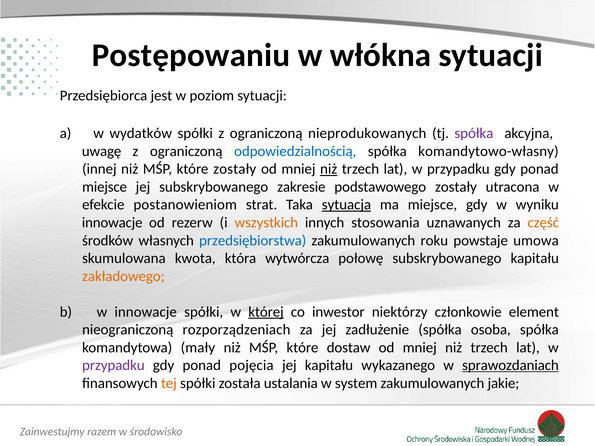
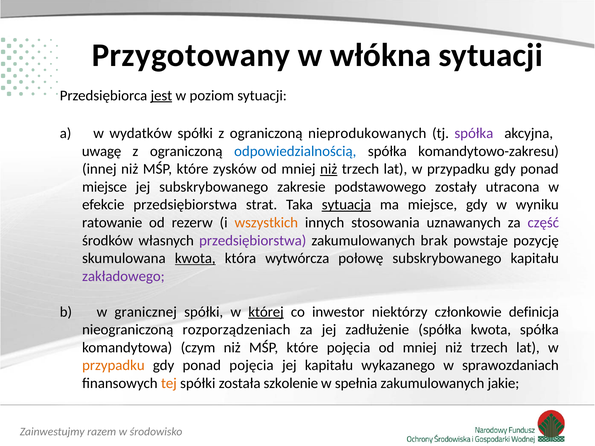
Postępowaniu: Postępowaniu -> Przygotowany (191, 55)
jest underline: none -> present (161, 95)
komandytowo-własny: komandytowo-własny -> komandytowo-zakresu (489, 151)
które zostały: zostały -> zysków (235, 169)
efekcie postanowieniom: postanowieniom -> przedsiębiorstwa (185, 205)
innowacje: innowacje -> ratowanie (112, 223)
część colour: orange -> purple (543, 223)
przedsiębiorstwa colour: blue -> purple (253, 241)
roku: roku -> brak (434, 241)
umowa: umowa -> pozycję (536, 241)
kwota underline: none -> present (195, 258)
zakładowego colour: orange -> purple (123, 276)
w innowacje: innowacje -> granicznej (146, 312)
element: element -> definicja (534, 312)
spółka osoba: osoba -> kwota (491, 330)
mały: mały -> czym (198, 348)
które dostaw: dostaw -> pojęcia (349, 348)
przypadku colour: purple -> orange (113, 366)
sprawozdaniach underline: present -> none (510, 366)
ustalania: ustalania -> szkolenie (291, 383)
system: system -> spełnia (356, 383)
